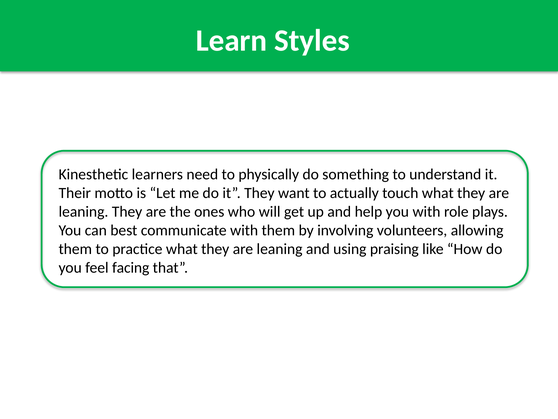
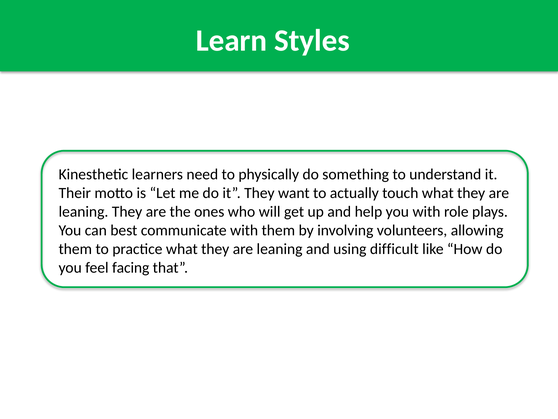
praising: praising -> difficult (394, 249)
